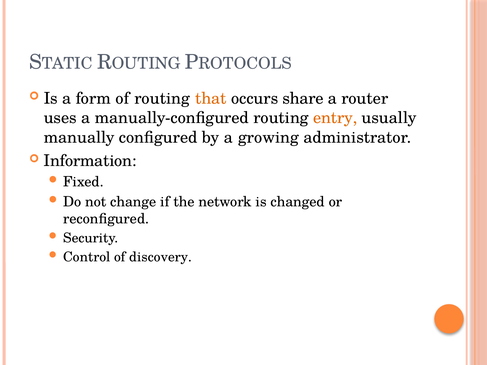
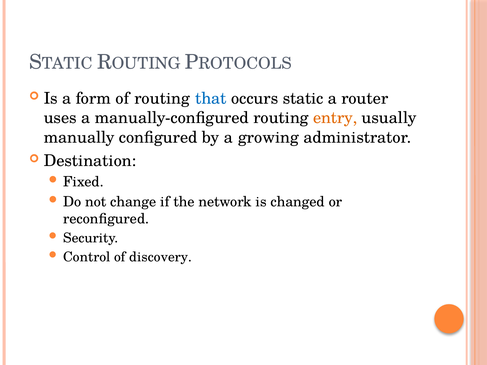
that colour: orange -> blue (211, 99)
share: share -> static (303, 99)
Information: Information -> Destination (90, 161)
